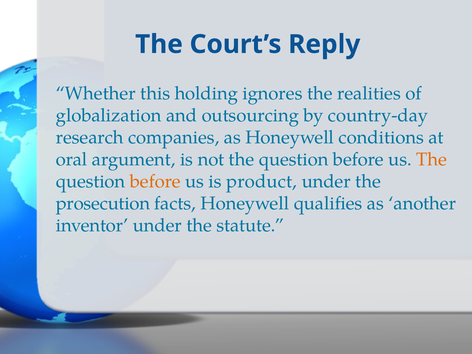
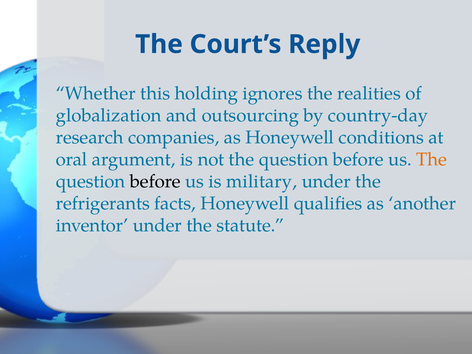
before colour: orange -> black (155, 181)
product: product -> military (262, 181)
prosecution: prosecution -> refrigerants (103, 204)
